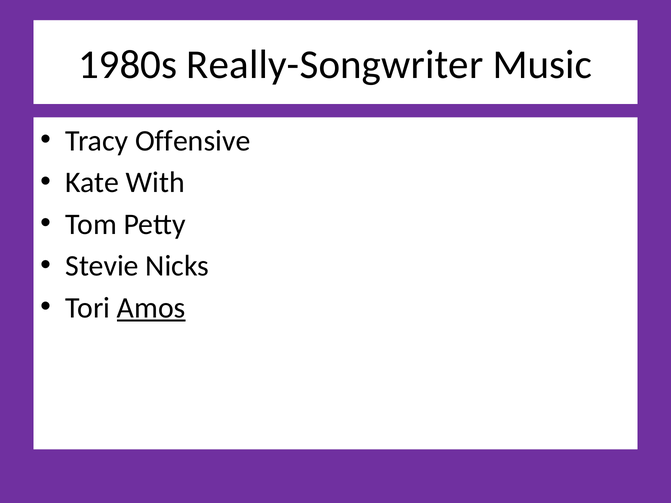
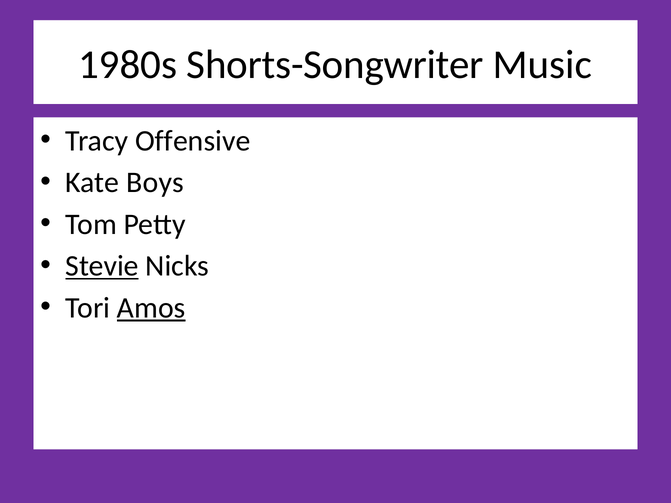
Really-Songwriter: Really-Songwriter -> Shorts-Songwriter (335, 65)
With: With -> Boys (155, 183)
Stevie underline: none -> present (102, 266)
